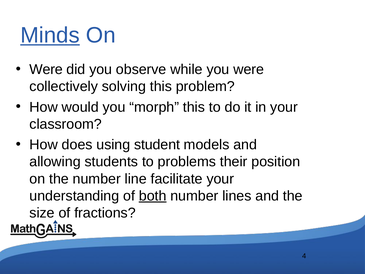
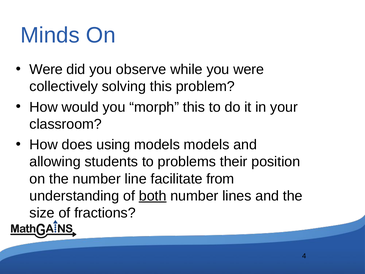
Minds underline: present -> none (50, 35)
using student: student -> models (157, 145)
facilitate your: your -> from (220, 179)
